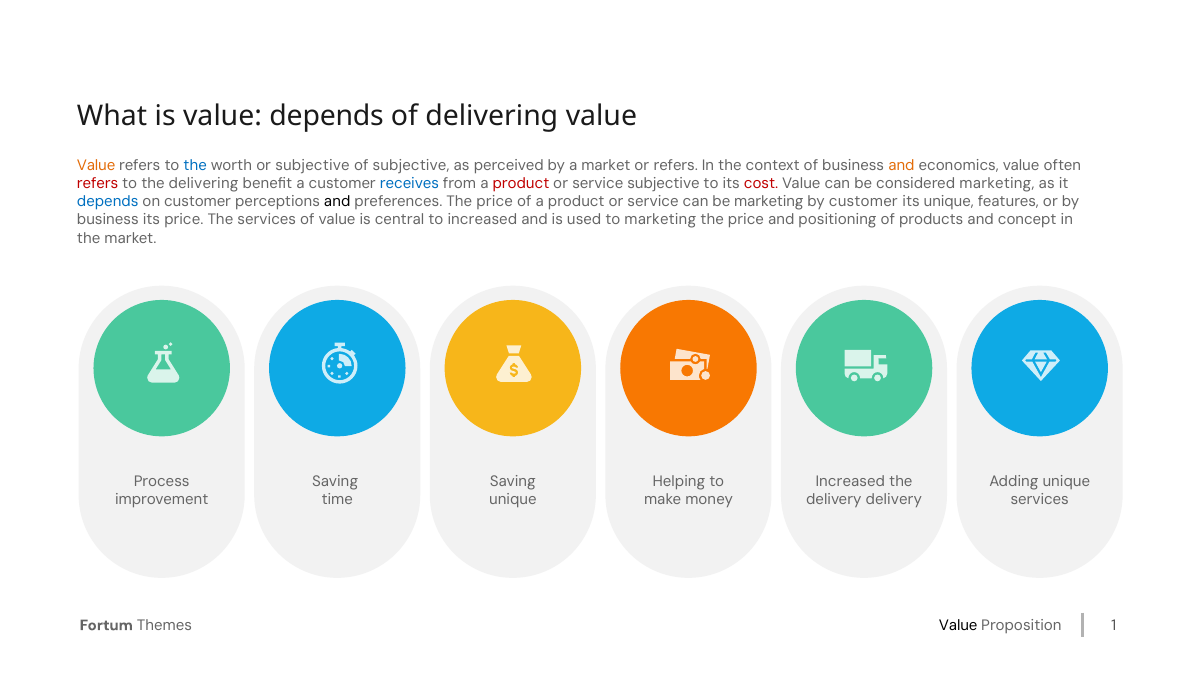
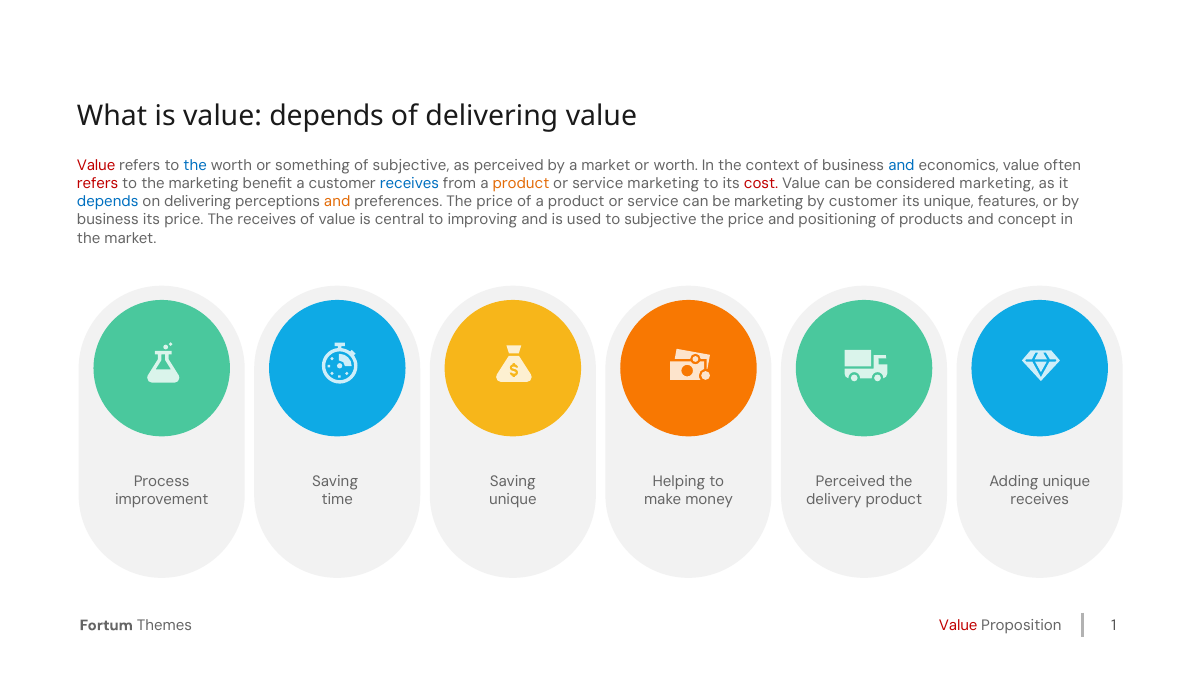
Value colour: orange -> red (96, 166)
or subjective: subjective -> something (313, 166)
or refers: refers -> worth (676, 166)
and colour: orange -> blue (901, 166)
the delivering: delivering -> marketing (204, 184)
product colour: red -> orange (521, 184)
service subjective: subjective -> marketing (663, 184)
on customer: customer -> delivering (198, 202)
and colour: black -> orange (337, 202)
The services: services -> receives (267, 220)
to increased: increased -> improving (482, 220)
to marketing: marketing -> subjective (660, 220)
Increased: Increased -> Perceived (850, 482)
delivery delivery: delivery -> product (894, 500)
services: services -> receives (1040, 500)
Value colour: black -> red (958, 626)
